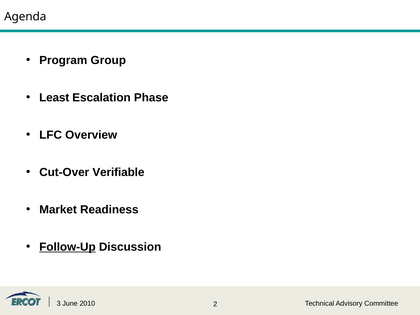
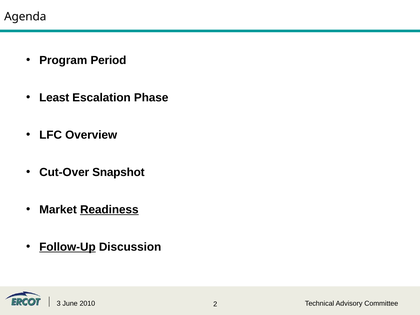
Group: Group -> Period (108, 60)
Verifiable: Verifiable -> Snapshot (118, 172)
Readiness underline: none -> present (109, 210)
